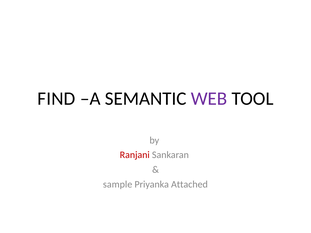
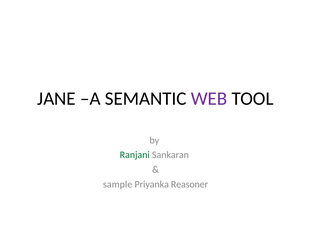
FIND: FIND -> JANE (56, 99)
Ranjani colour: red -> green (135, 155)
Attached: Attached -> Reasoner (189, 184)
